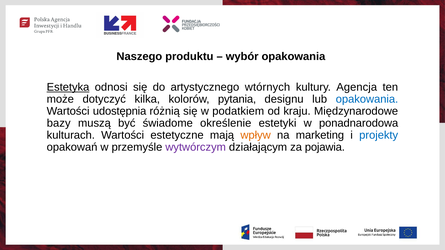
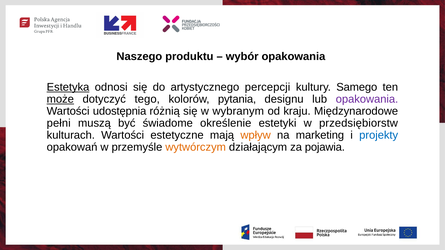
wtórnych: wtórnych -> percepcji (268, 87)
Agencja: Agencja -> Samego (357, 87)
może underline: none -> present (60, 99)
kilka: kilka -> tego (147, 99)
opakowania colour: blue -> purple (367, 99)
podatkiem: podatkiem -> wybranym (238, 111)
bazy: bazy -> pełni (59, 123)
ponadnarodowa: ponadnarodowa -> przedsiębiorstw (359, 123)
wytwórczym colour: purple -> orange (196, 147)
